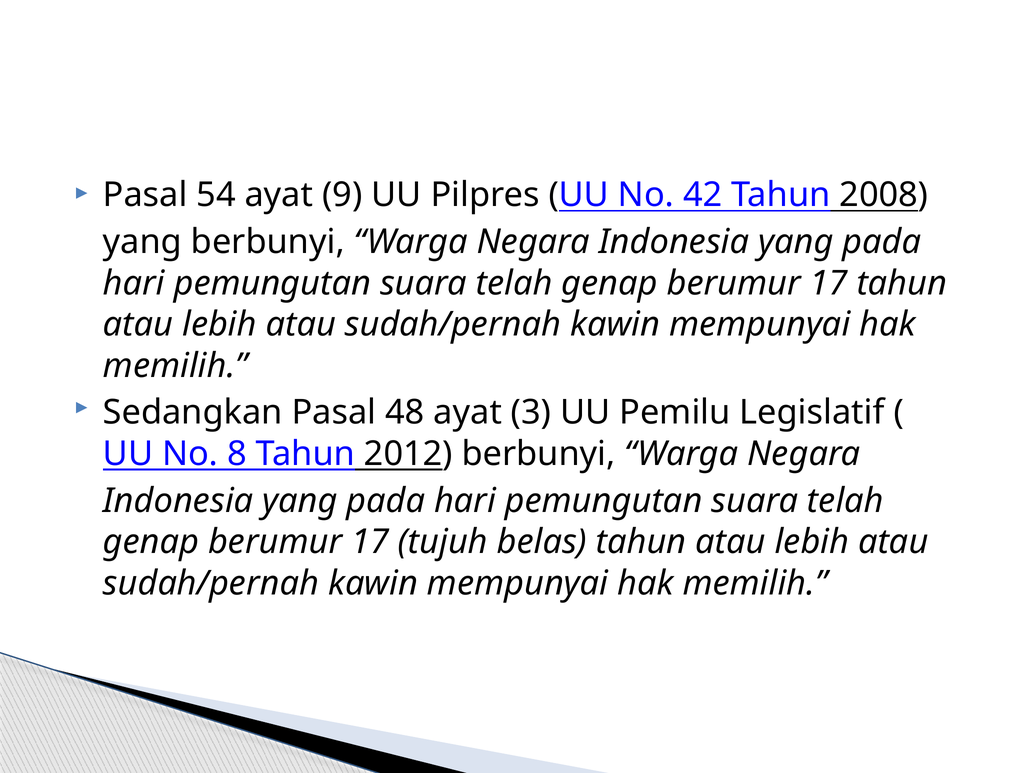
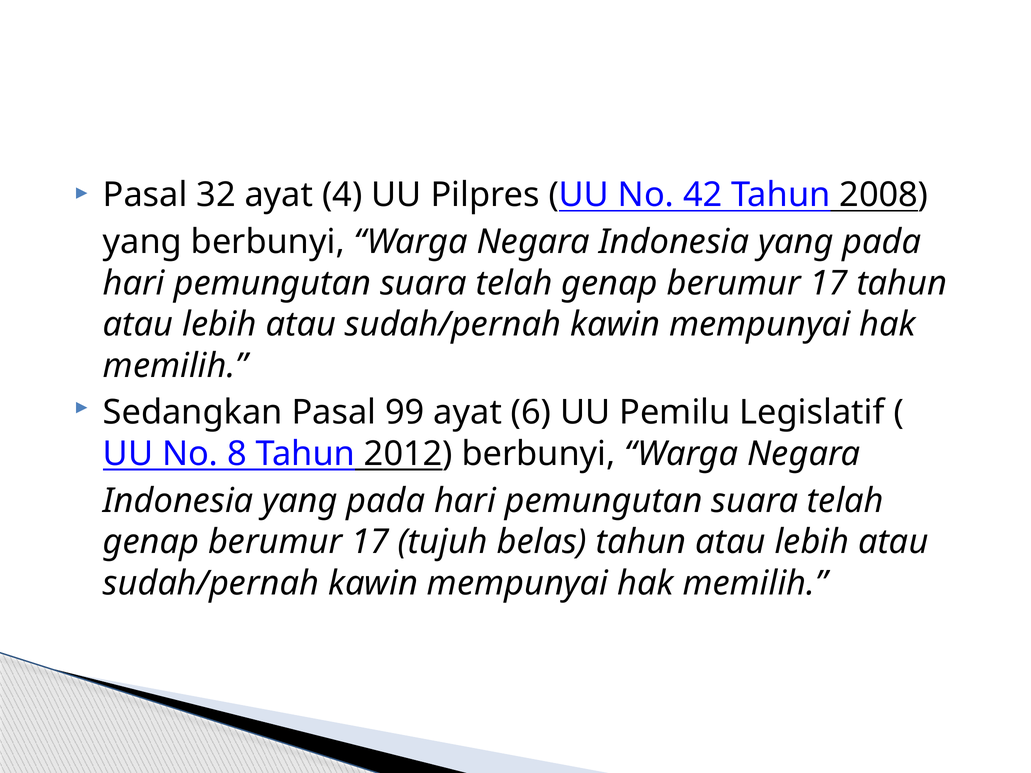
54: 54 -> 32 (216, 195)
9: 9 -> 4 (342, 195)
48: 48 -> 99 (405, 413)
3: 3 -> 6 (531, 413)
